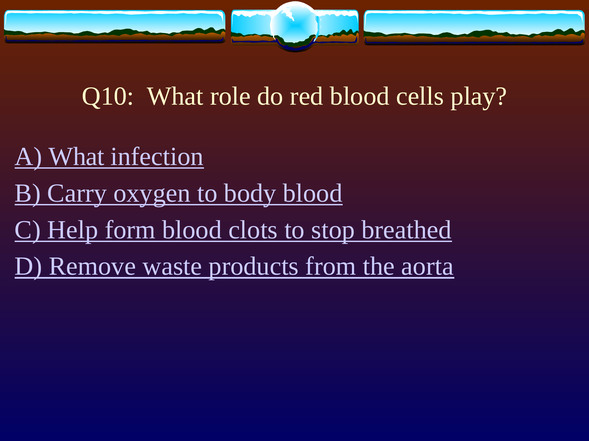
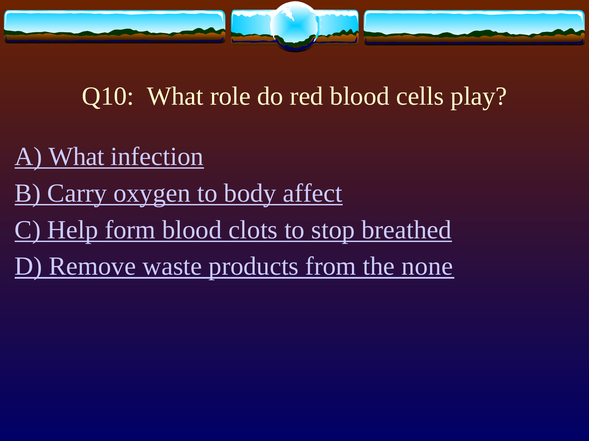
body blood: blood -> affect (313, 193)
aorta: aorta -> none (427, 267)
